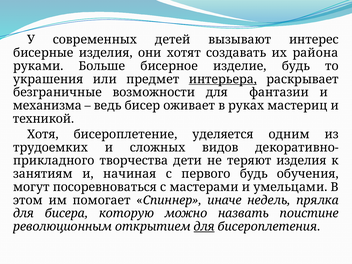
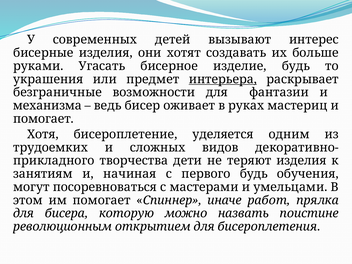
района: района -> больше (315, 53)
Больше: Больше -> Угасать (102, 66)
техникой: техникой -> помогает (43, 119)
недель: недель -> работ (269, 200)
для underline: present -> none (204, 227)
